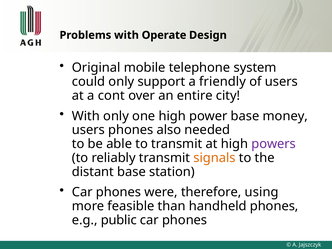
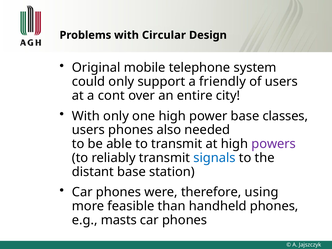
Operate: Operate -> Circular (164, 35)
money: money -> classes (285, 116)
signals colour: orange -> blue (215, 158)
public: public -> masts (119, 220)
